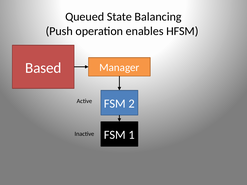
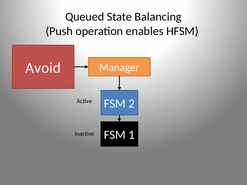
Based: Based -> Avoid (43, 68)
